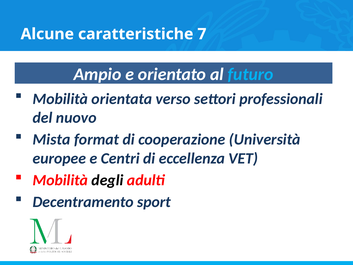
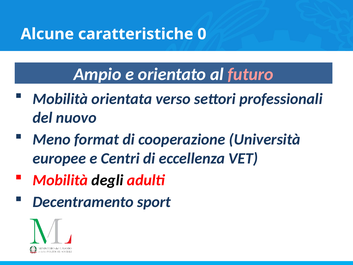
7: 7 -> 0 (202, 34)
futuro colour: light blue -> pink (251, 74)
Mista: Mista -> Meno (52, 139)
